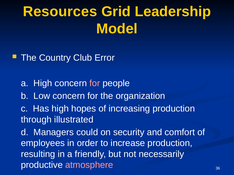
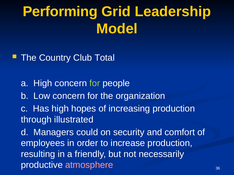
Resources: Resources -> Performing (60, 12)
Error: Error -> Total (105, 58)
for colour: pink -> light green (95, 83)
